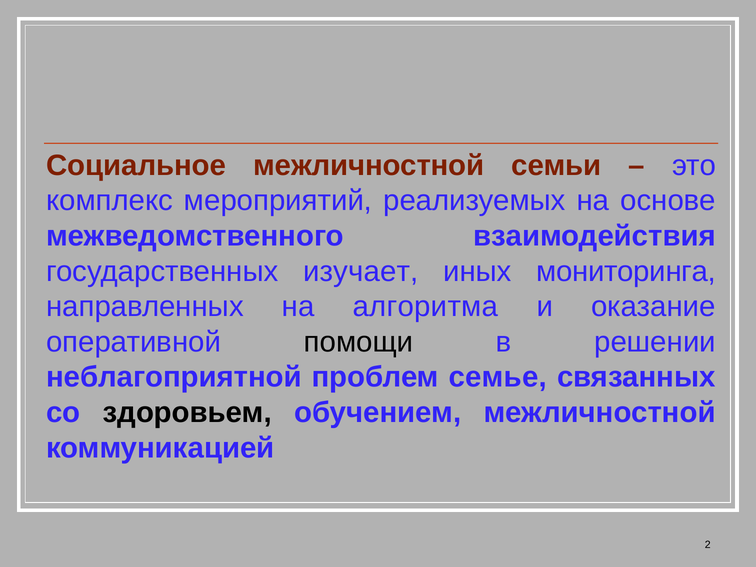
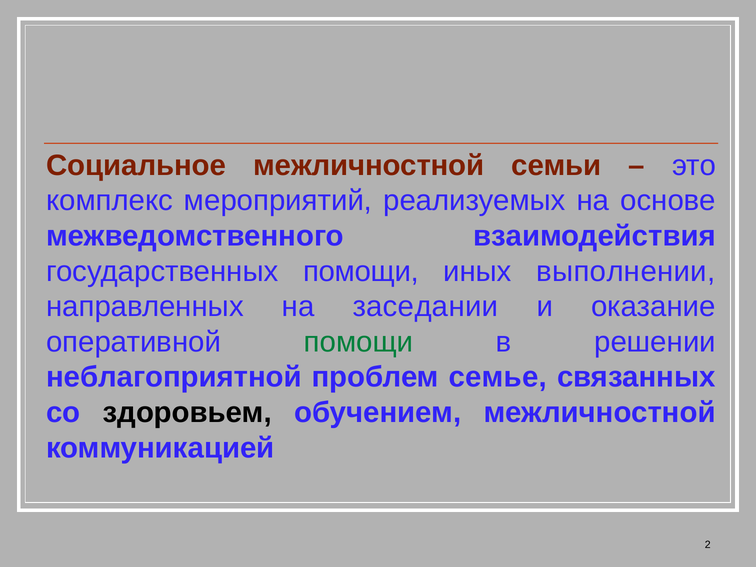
государственных изучает: изучает -> помощи (361, 271)
мониторинга: мониторинга -> выполнении (626, 271)
алгоритма: алгоритма -> заседании (425, 307)
помощи colour: black -> green (358, 342)
